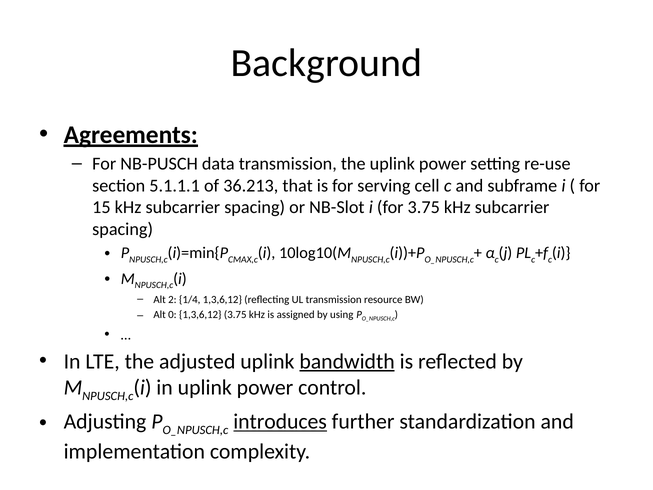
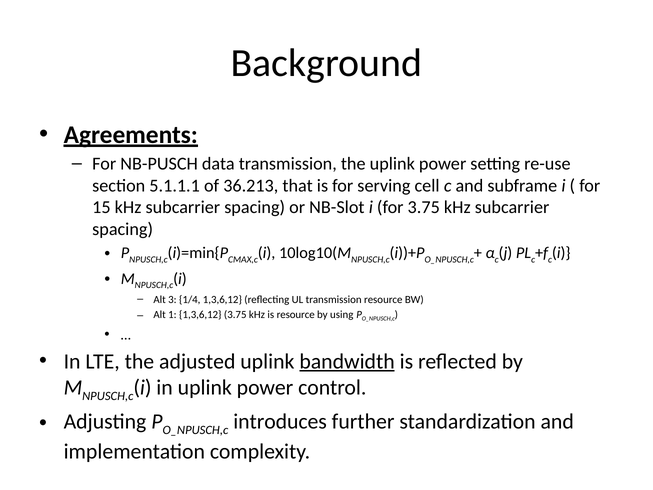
2: 2 -> 3 (172, 299)
0: 0 -> 1 (172, 315)
is assigned: assigned -> resource (296, 315)
introduces underline: present -> none (280, 422)
